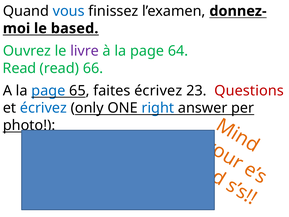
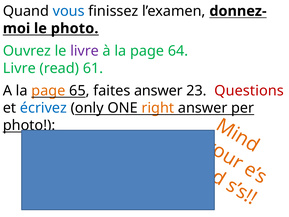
le based: based -> photo (75, 28)
Read: Read -> Livre (19, 68)
66: 66 -> 61 (93, 68)
page colour: blue -> orange (48, 91)
faites écrivez: écrivez -> answer (158, 91)
right colour: blue -> orange (158, 108)
